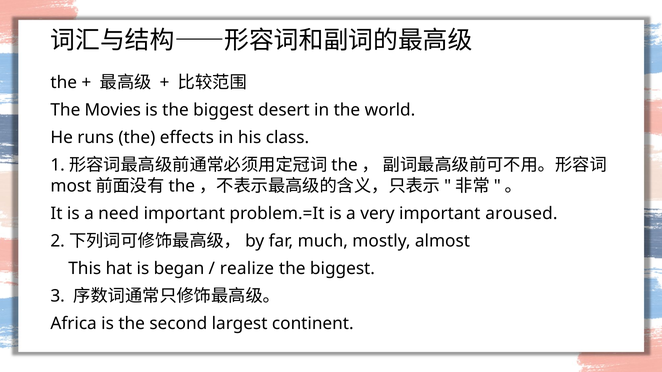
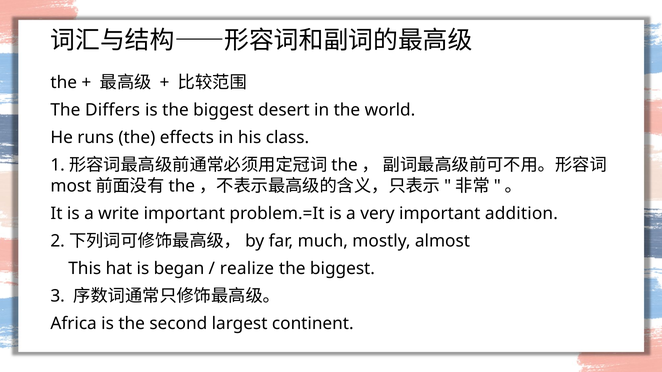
Movies: Movies -> Differs (113, 110)
need: need -> write (119, 214)
aroused: aroused -> addition (521, 214)
